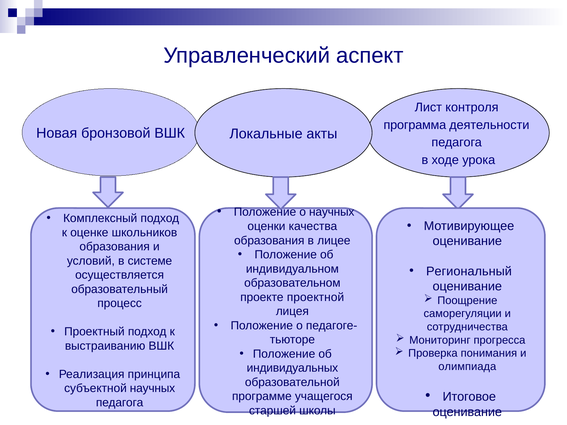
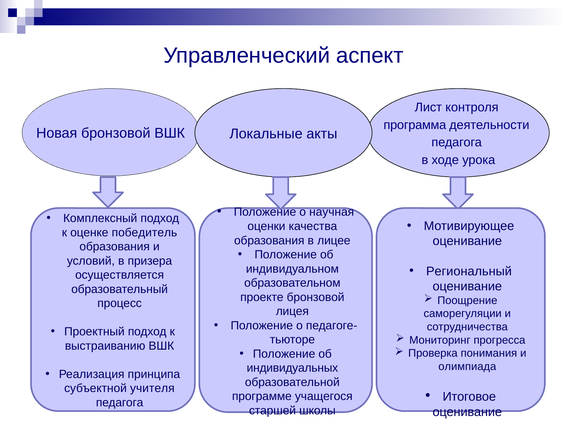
о научных: научных -> научная (332, 212)
школьников: школьников -> победитель (144, 233)
системе: системе -> призера (150, 261)
проекте проектной: проектной -> бронзовой (316, 297)
субъектной научных: научных -> учителя (152, 389)
